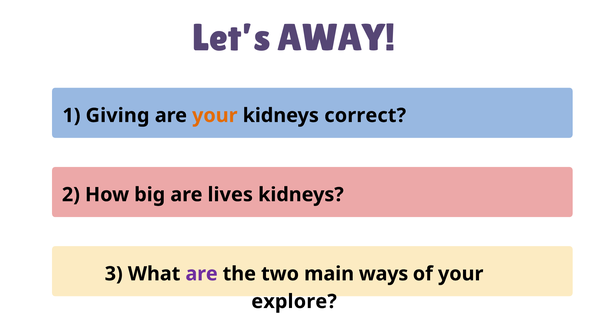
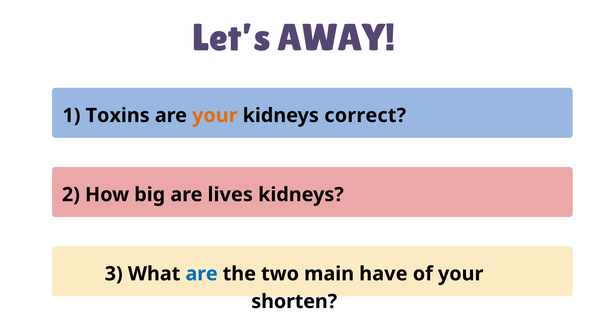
Giving: Giving -> Toxins (118, 116)
are colour: purple -> blue (202, 274)
ways: ways -> have (383, 274)
explore: explore -> shorten (294, 302)
